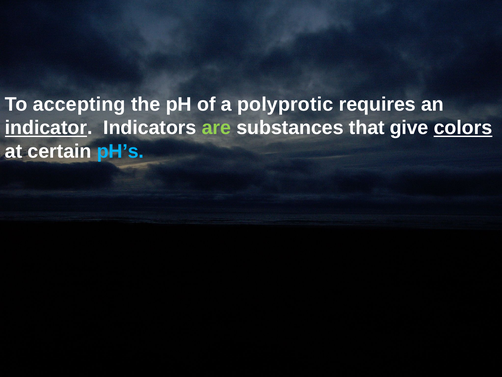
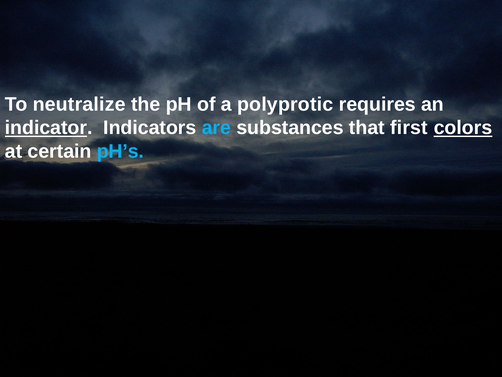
accepting: accepting -> neutralize (79, 104)
are colour: light green -> light blue (216, 128)
give: give -> first (409, 128)
